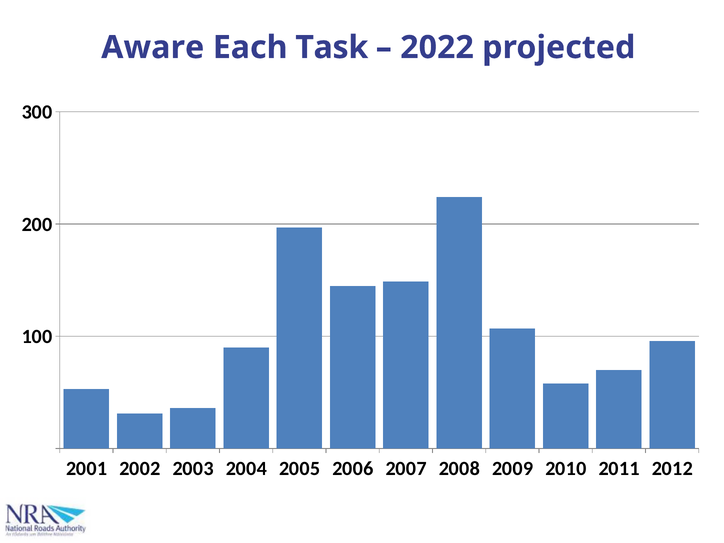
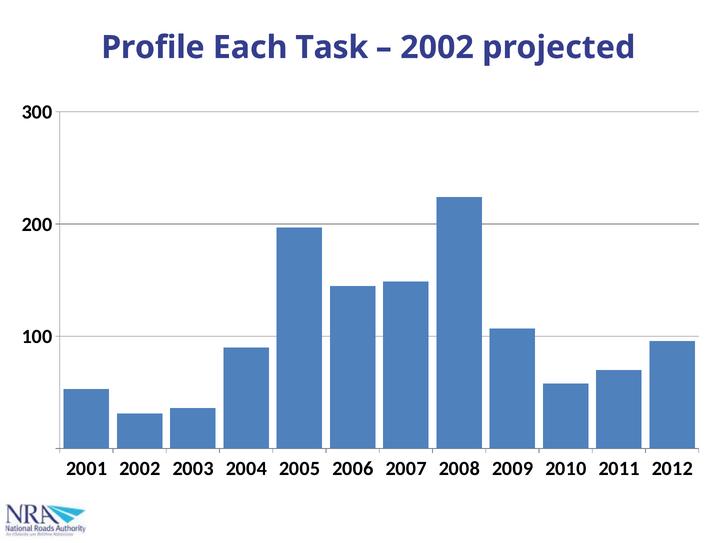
Aware: Aware -> Profile (153, 47)
2022: 2022 -> 2002 (437, 47)
